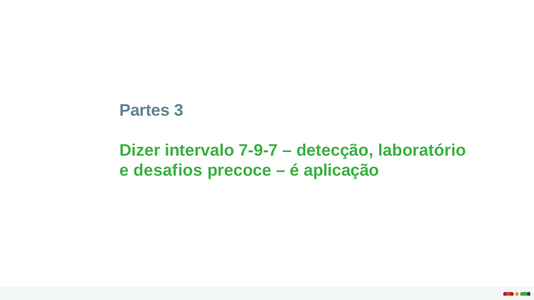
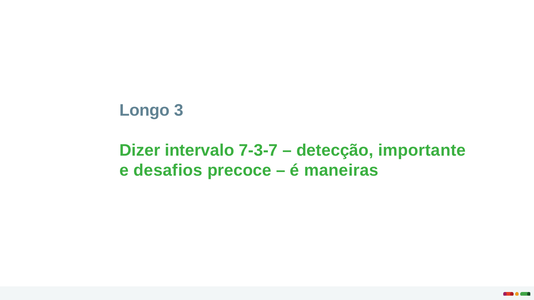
Partes: Partes -> Longo (145, 111)
7-9-7: 7-9-7 -> 7-3-7 (258, 151)
laboratório: laboratório -> importante (422, 151)
aplicação: aplicação -> maneiras (341, 171)
